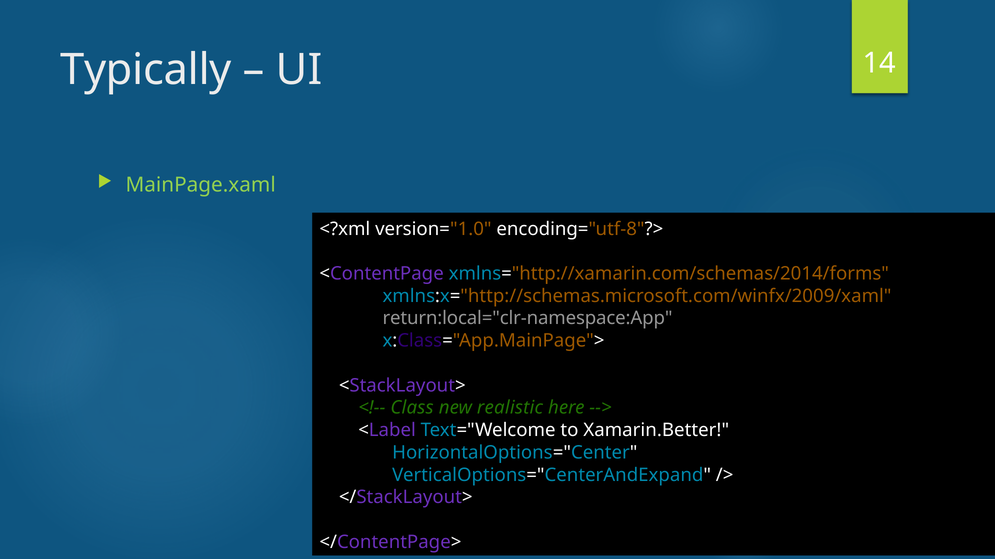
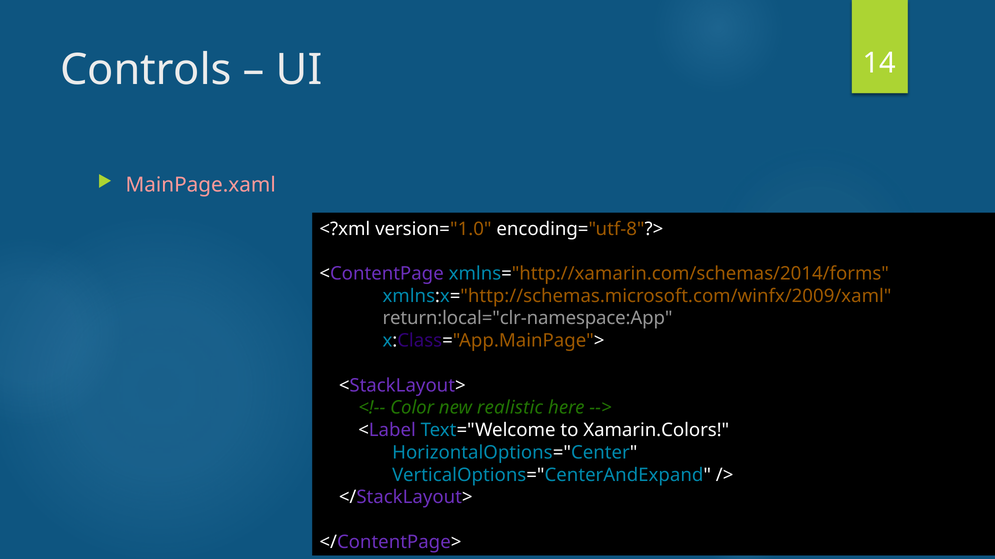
Typically: Typically -> Controls (146, 70)
MainPage.xaml colour: light green -> pink (201, 185)
Class: Class -> Color (412, 408)
Xamarin.Better: Xamarin.Better -> Xamarin.Colors (656, 431)
